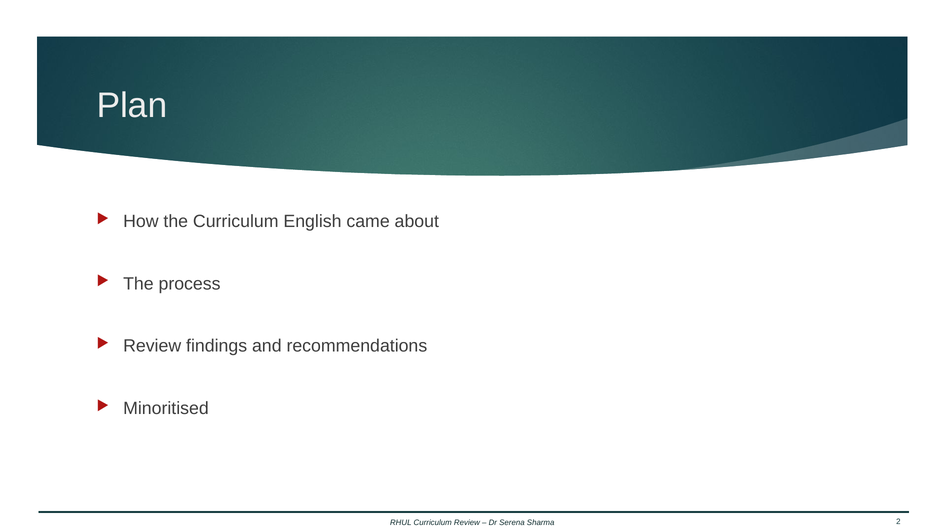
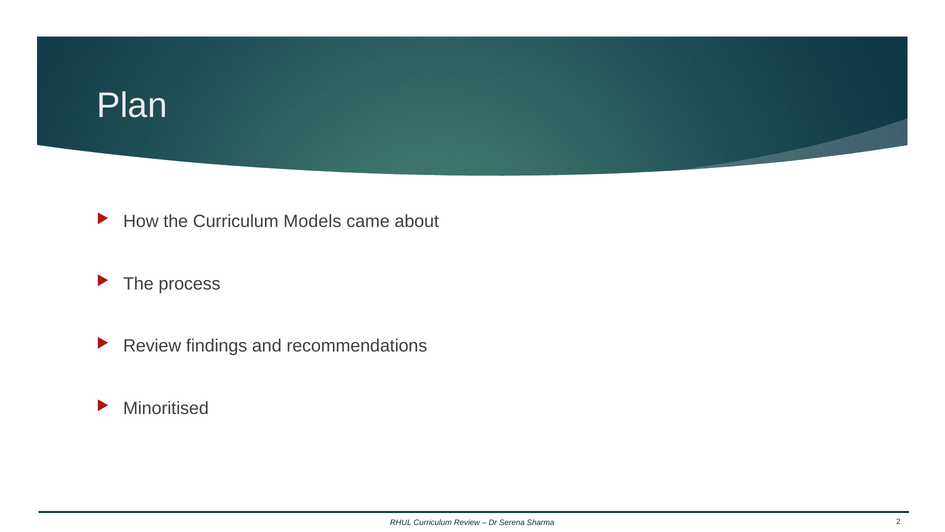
English: English -> Models (312, 221)
